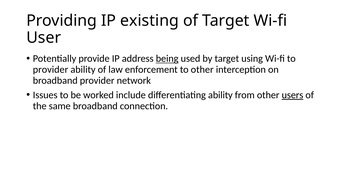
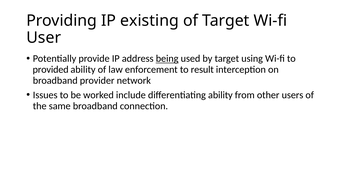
provider: provider -> provided (51, 69)
to other: other -> result (202, 69)
users underline: present -> none (292, 95)
